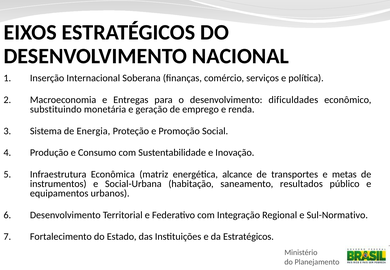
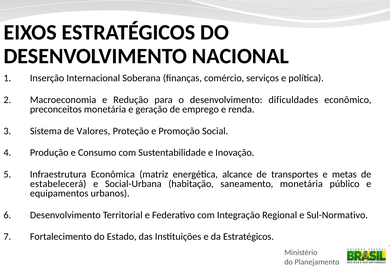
Entregas: Entregas -> Redução (131, 100)
substituindo: substituindo -> preconceitos (56, 109)
Energia: Energia -> Valores (93, 131)
instrumentos: instrumentos -> estabelecerá (58, 184)
saneamento resultados: resultados -> monetária (301, 184)
